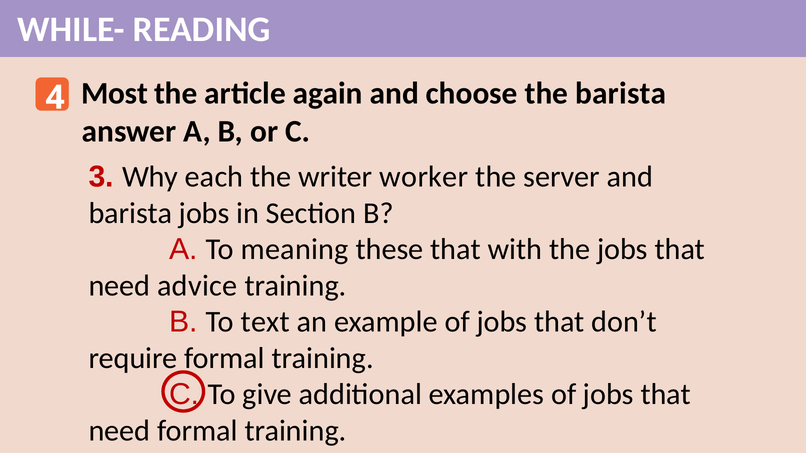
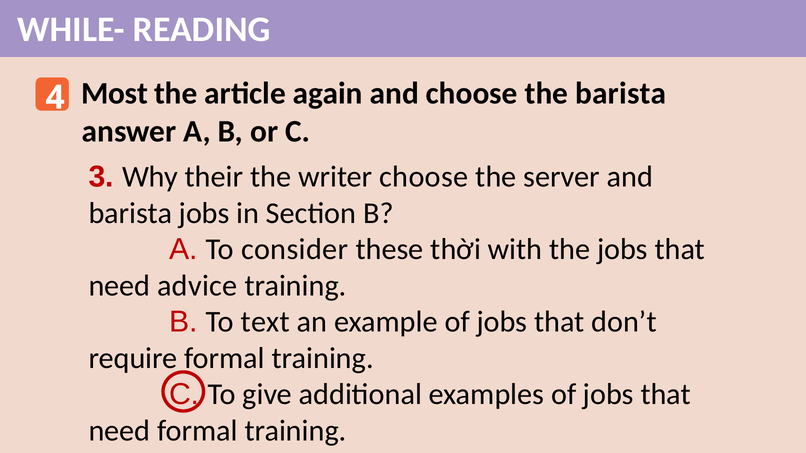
each: each -> their (214, 177)
writer worker: worker -> choose (424, 177)
meaning: meaning -> consider (295, 250)
these that: that -> thời (456, 250)
